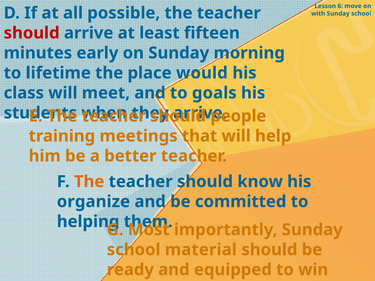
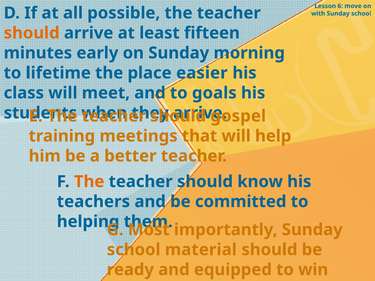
should colour: red -> orange (32, 33)
would: would -> easier (202, 73)
people: people -> gospel (238, 116)
organize: organize -> teachers (93, 202)
